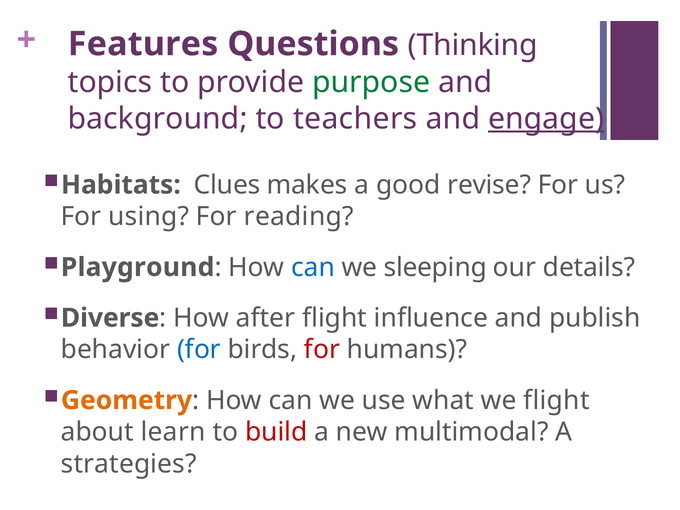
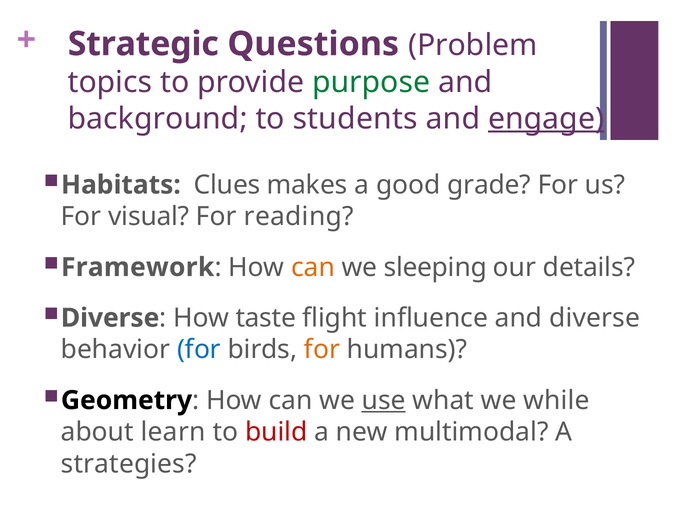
Features: Features -> Strategic (143, 44)
Thinking: Thinking -> Problem (473, 45)
teachers: teachers -> students (355, 119)
revise: revise -> grade (489, 185)
using: using -> visual (149, 217)
Playground: Playground -> Framework (138, 267)
can colour: blue -> orange (313, 267)
after: after -> taste (266, 318)
and publish: publish -> diverse (595, 318)
for colour: red -> orange (322, 350)
Geometry colour: orange -> black (126, 400)
use underline: none -> present (384, 400)
we flight: flight -> while (556, 400)
